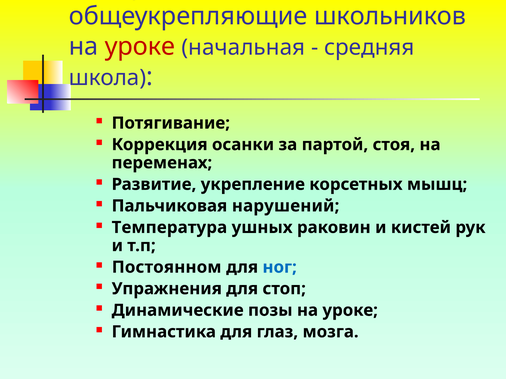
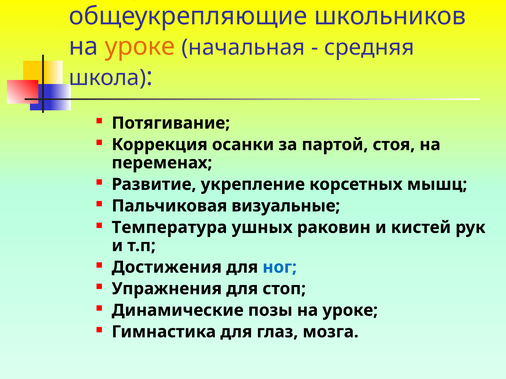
уроке colour: red -> orange (140, 46)
нарушений: нарушений -> визуальные (286, 206)
Постоянном: Постоянном -> Достижения (167, 267)
